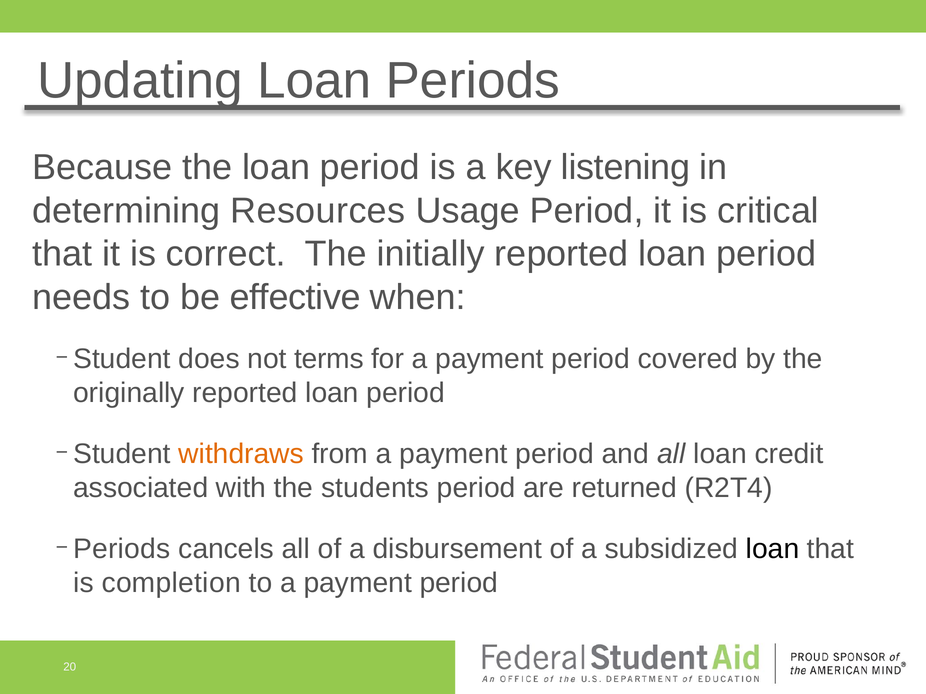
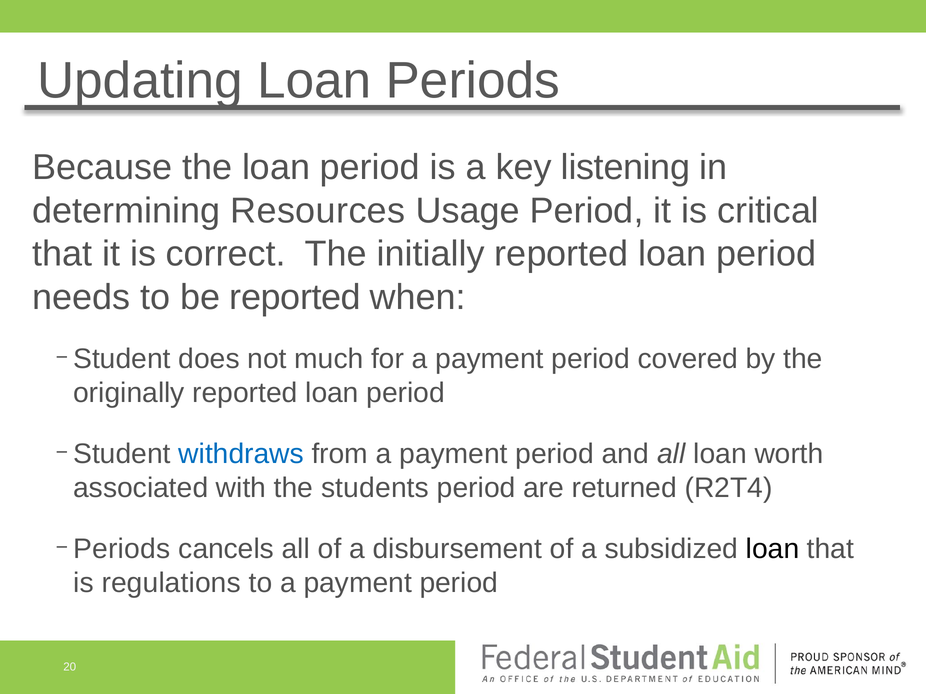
be effective: effective -> reported (295, 297)
terms: terms -> much (329, 359)
withdraws colour: orange -> blue (241, 454)
credit: credit -> worth (789, 454)
completion: completion -> regulations (171, 583)
